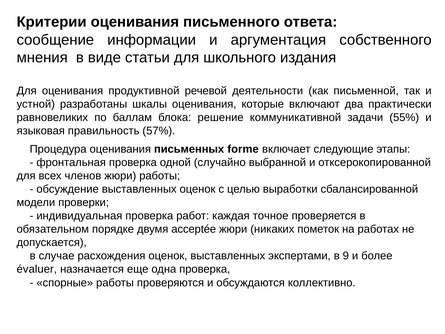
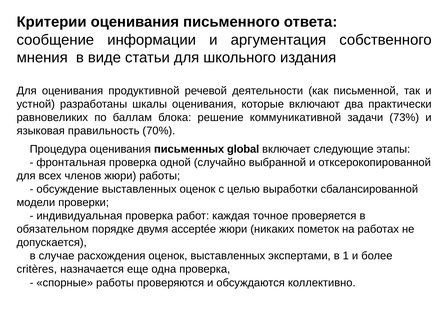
55%: 55% -> 73% (404, 117)
57%: 57% -> 70% (159, 131)
forme: forme -> global (243, 149)
9: 9 -> 1 (346, 256)
évaluer: évaluer -> critères (37, 269)
